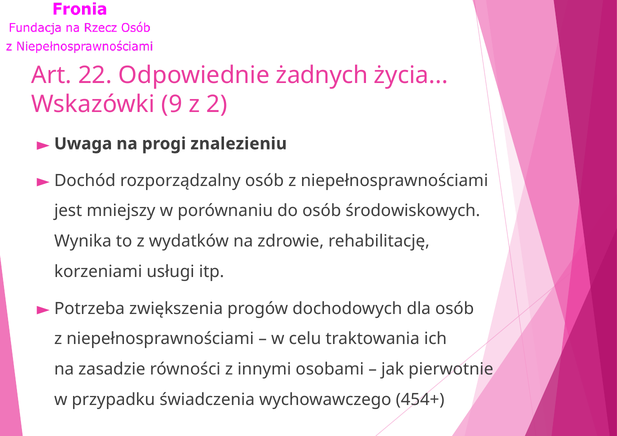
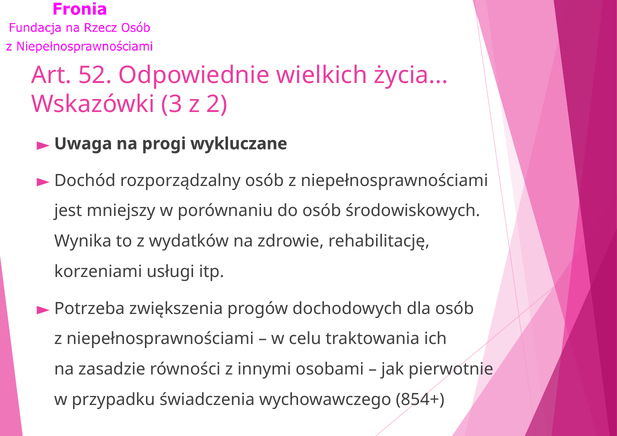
22: 22 -> 52 (95, 75)
żadnych: żadnych -> wielkich (322, 75)
9: 9 -> 3 (172, 104)
znalezieniu: znalezieniu -> wykluczane (239, 144)
454+: 454+ -> 854+ (420, 400)
